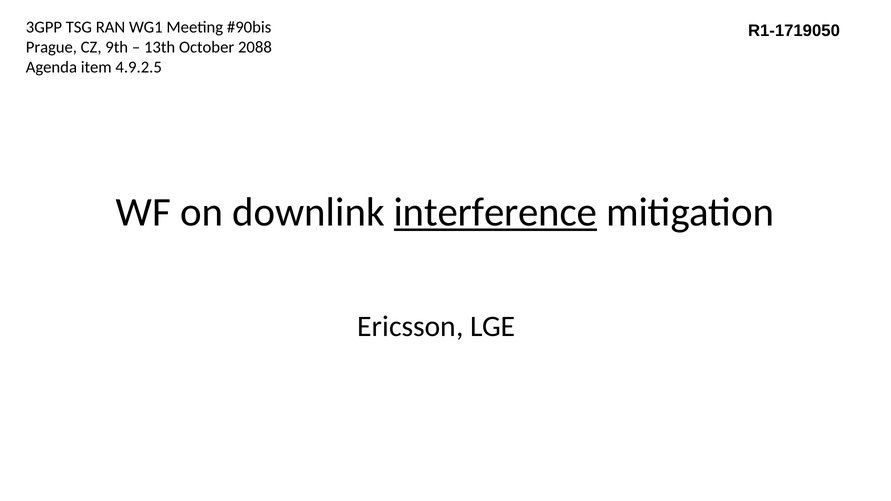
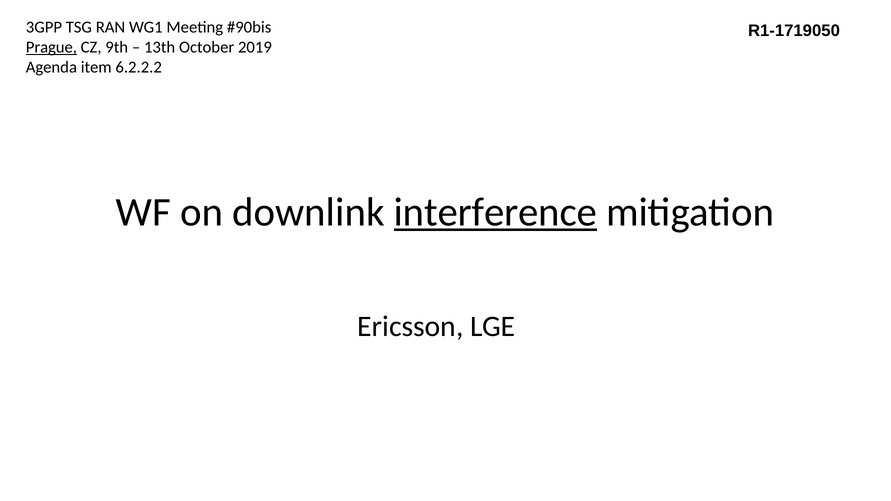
Prague underline: none -> present (51, 47)
2088: 2088 -> 2019 (255, 47)
4.9.2.5: 4.9.2.5 -> 6.2.2.2 (139, 67)
